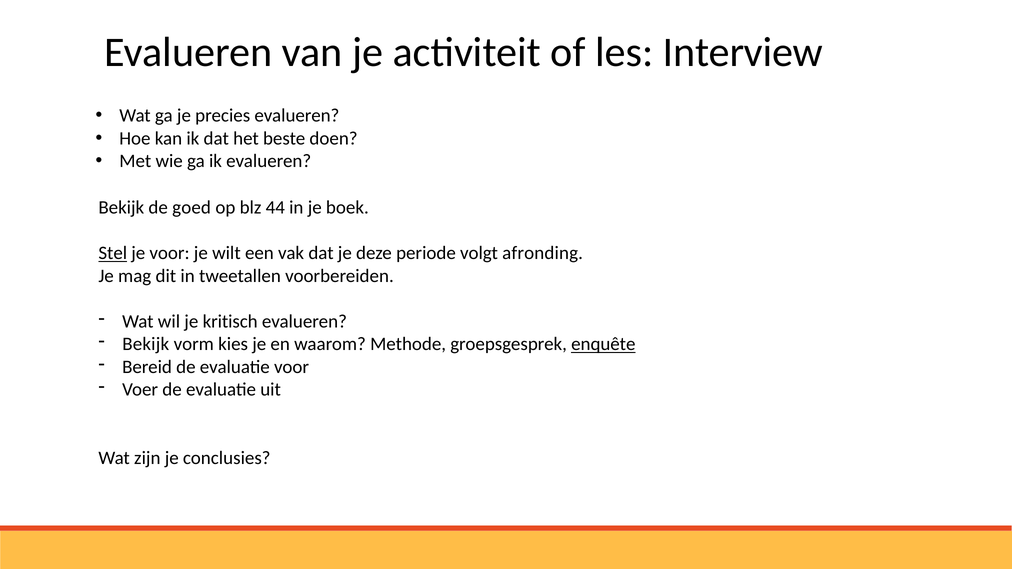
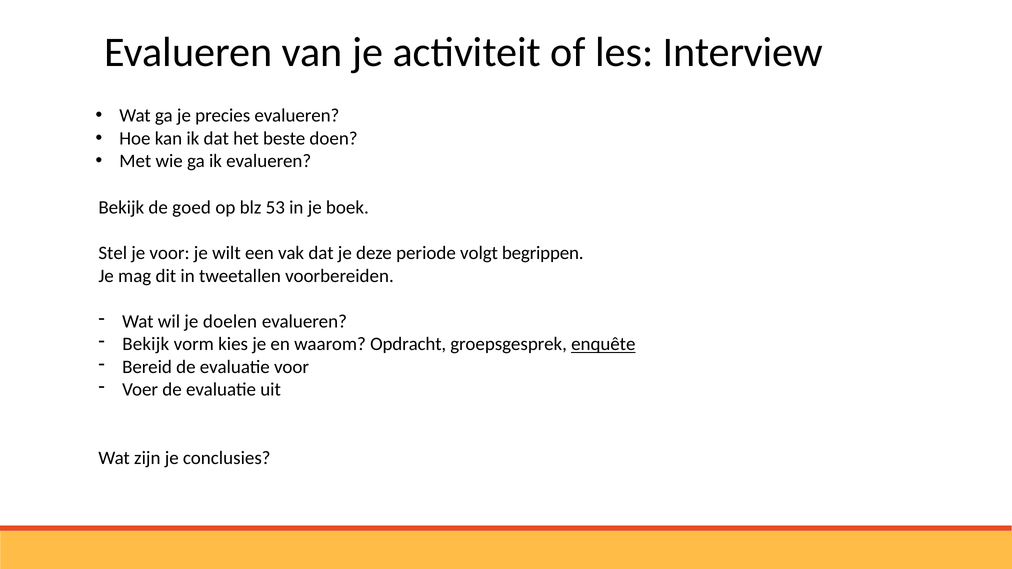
44: 44 -> 53 (275, 208)
Stel underline: present -> none (113, 253)
afronding: afronding -> begrippen (543, 253)
kritisch: kritisch -> doelen (230, 322)
Methode: Methode -> Opdracht (408, 344)
